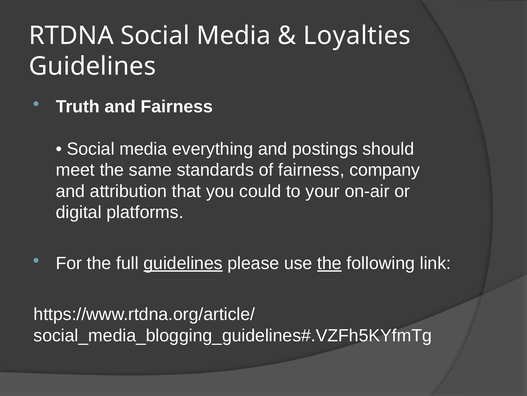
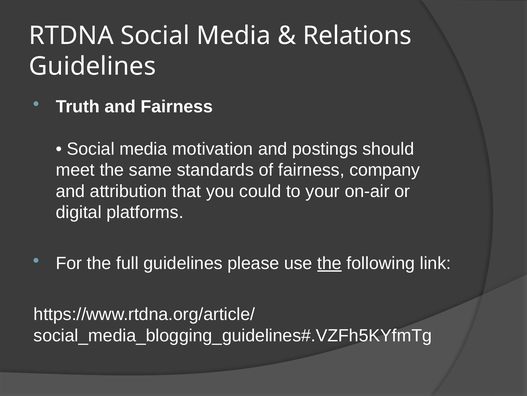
Loyalties: Loyalties -> Relations (357, 36)
everything: everything -> motivation (213, 149)
guidelines underline: present -> none (183, 263)
